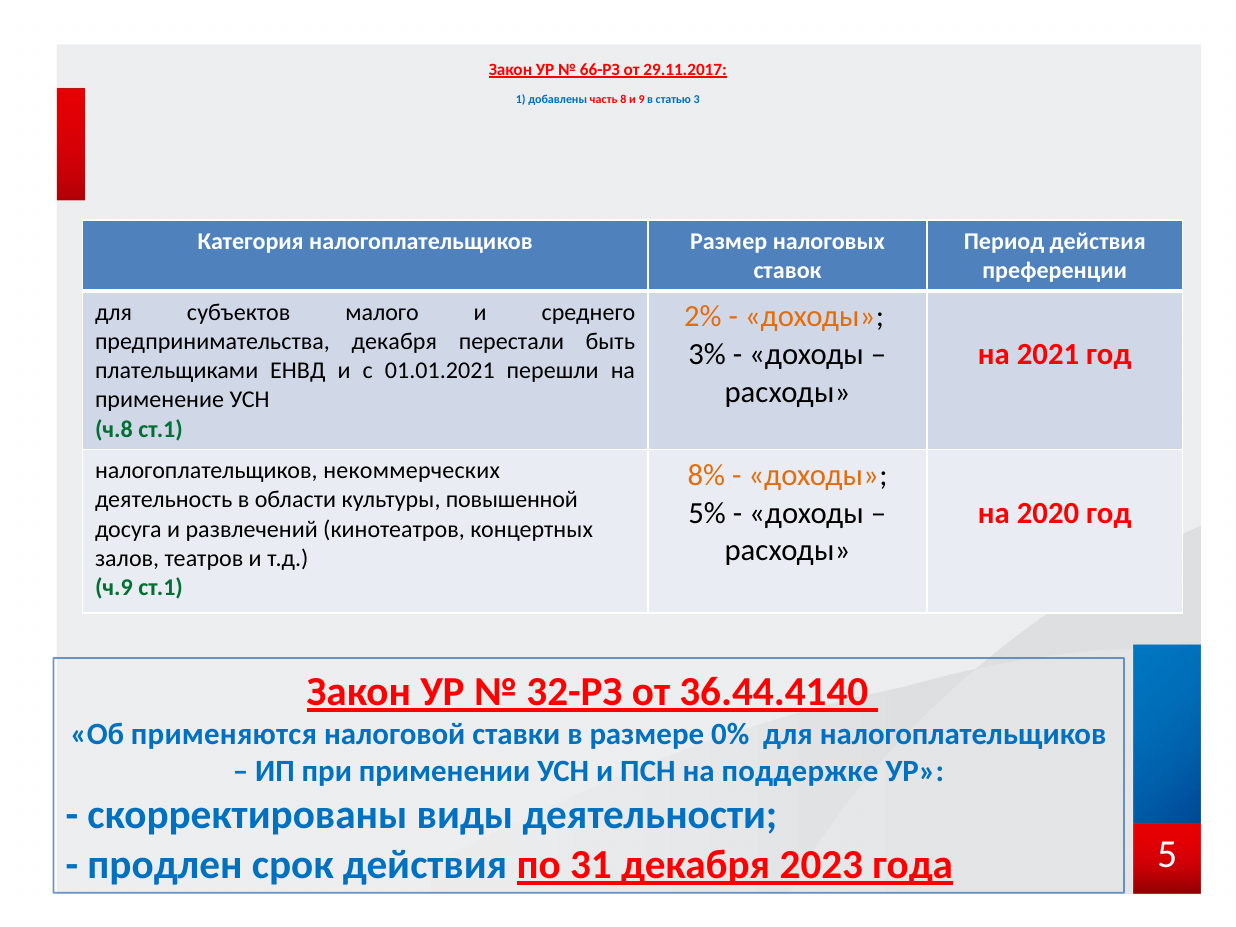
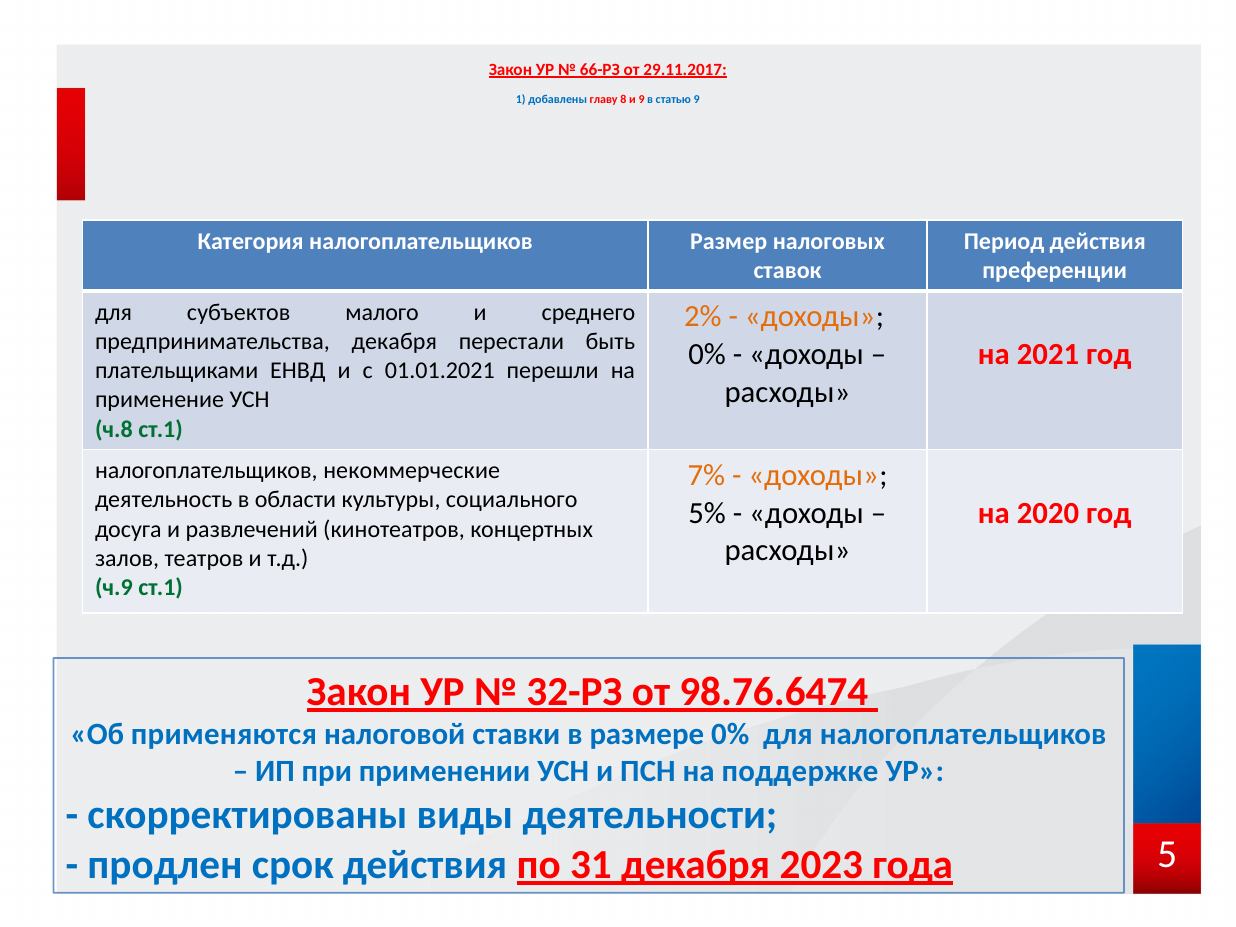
часть: часть -> главу (604, 100)
статью 3: 3 -> 9 (697, 100)
3%: 3% -> 0% (707, 354)
некоммерческих: некоммерческих -> некоммерческие (412, 471)
8%: 8% -> 7% (706, 475)
повышенной: повышенной -> социального (512, 500)
36.44.4140: 36.44.4140 -> 98.76.6474 (774, 692)
